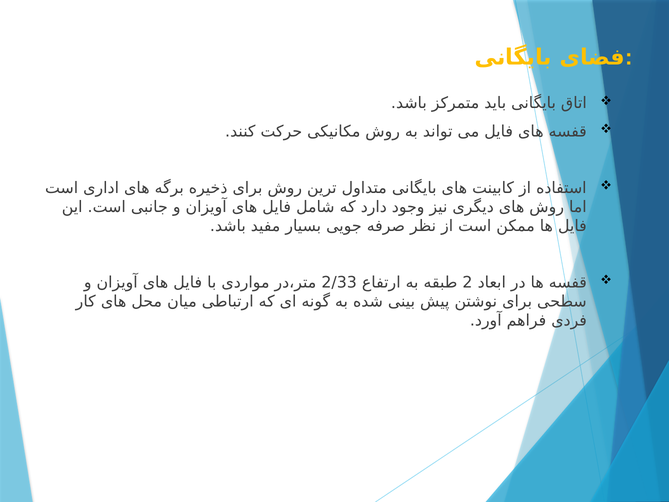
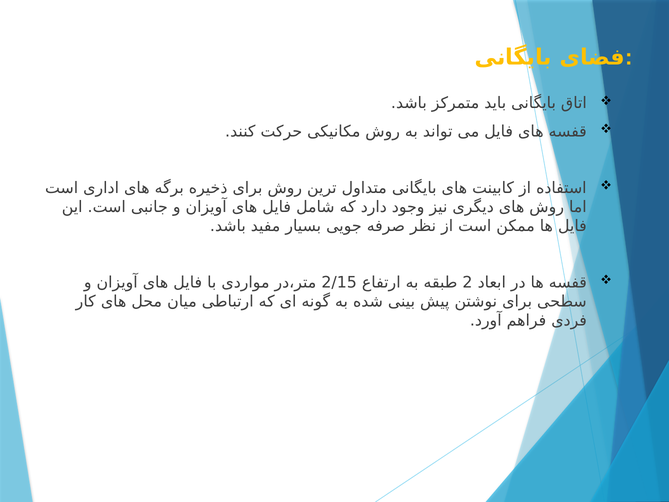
2/33: 2/33 -> 2/15 (339, 282)
